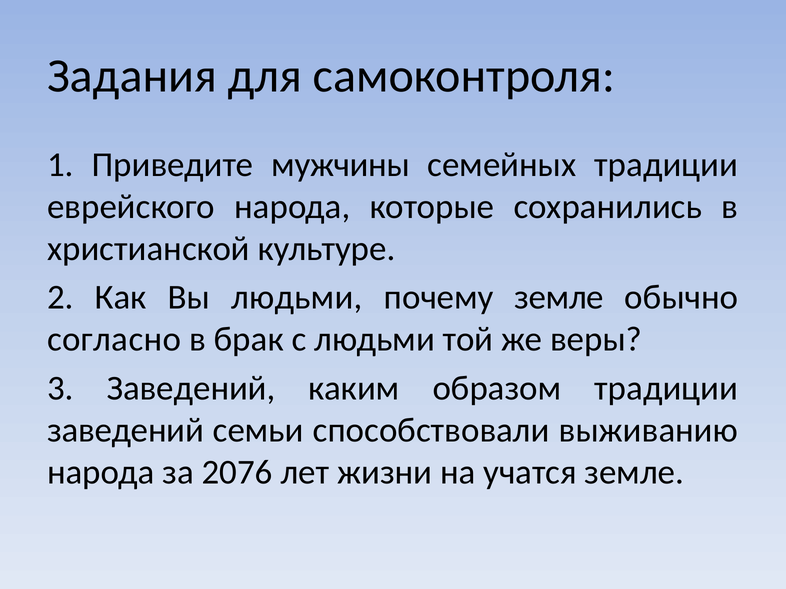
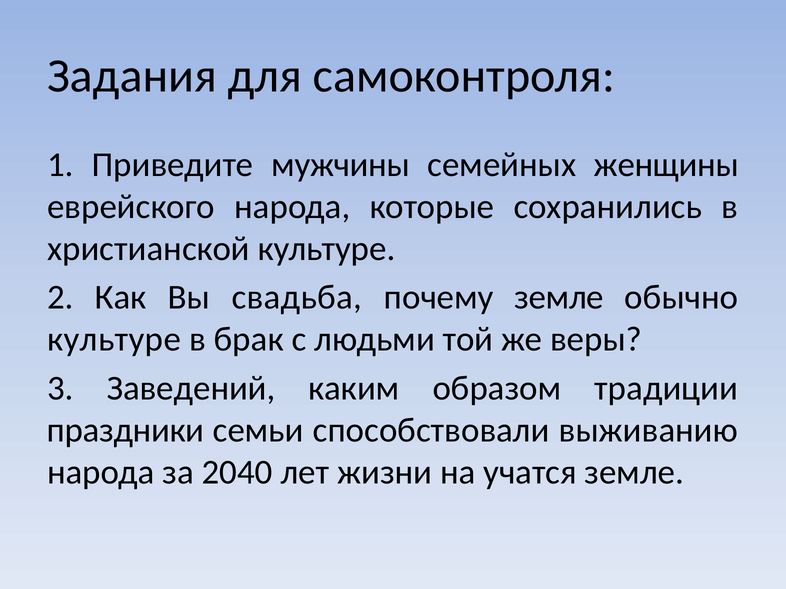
семейных традиции: традиции -> женщины (666, 165)
Вы людьми: людьми -> свадьба (297, 298)
согласно: согласно -> культуре (114, 340)
заведений: заведений -> праздники (126, 430)
2076: 2076 -> 2040 (237, 472)
